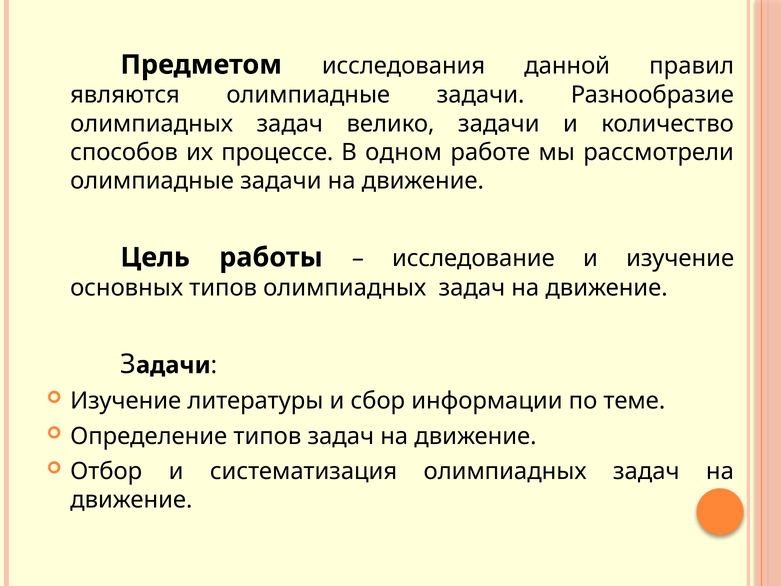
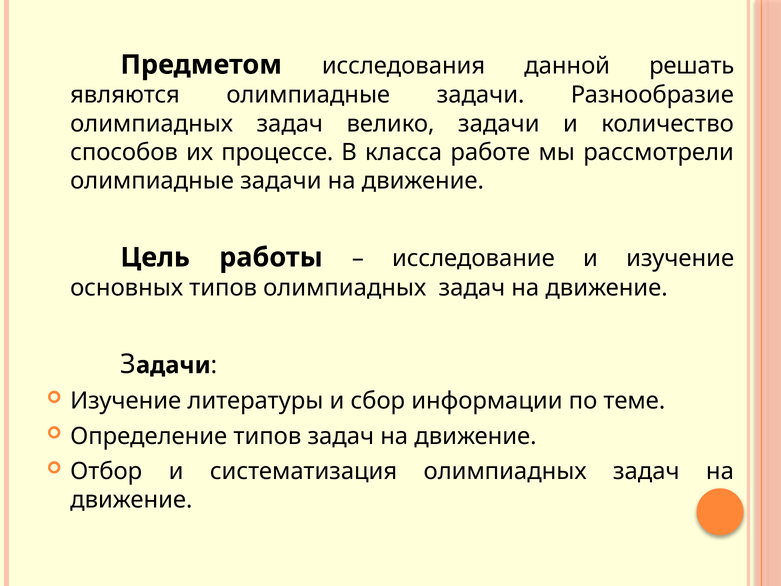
правил: правил -> решать (692, 66)
одном: одном -> класса (404, 152)
